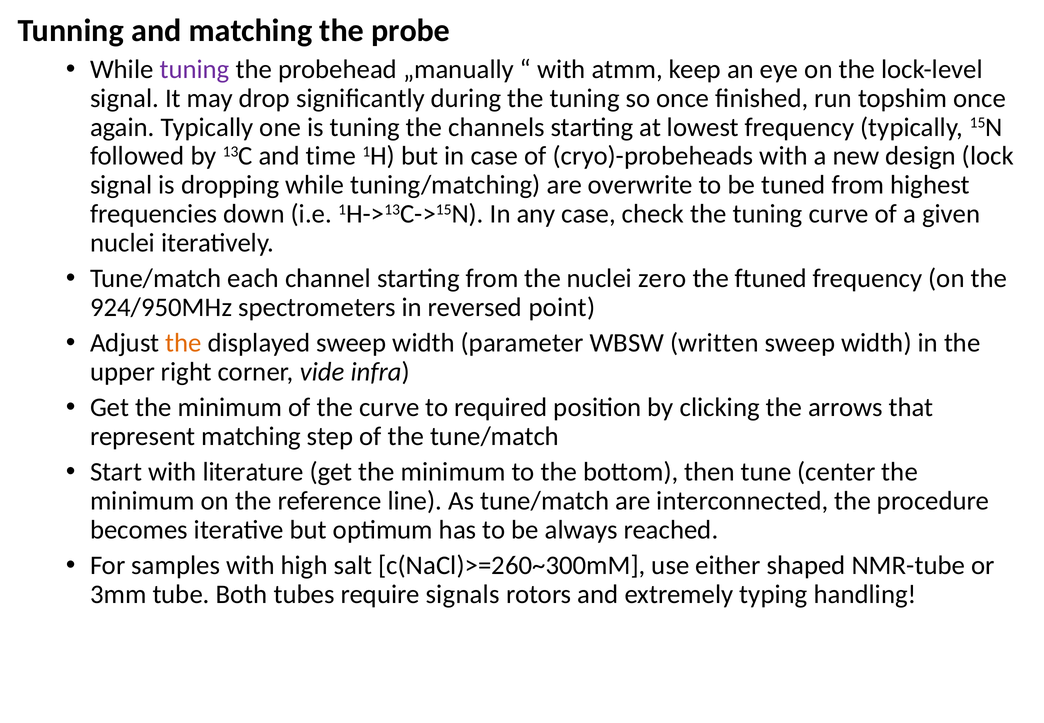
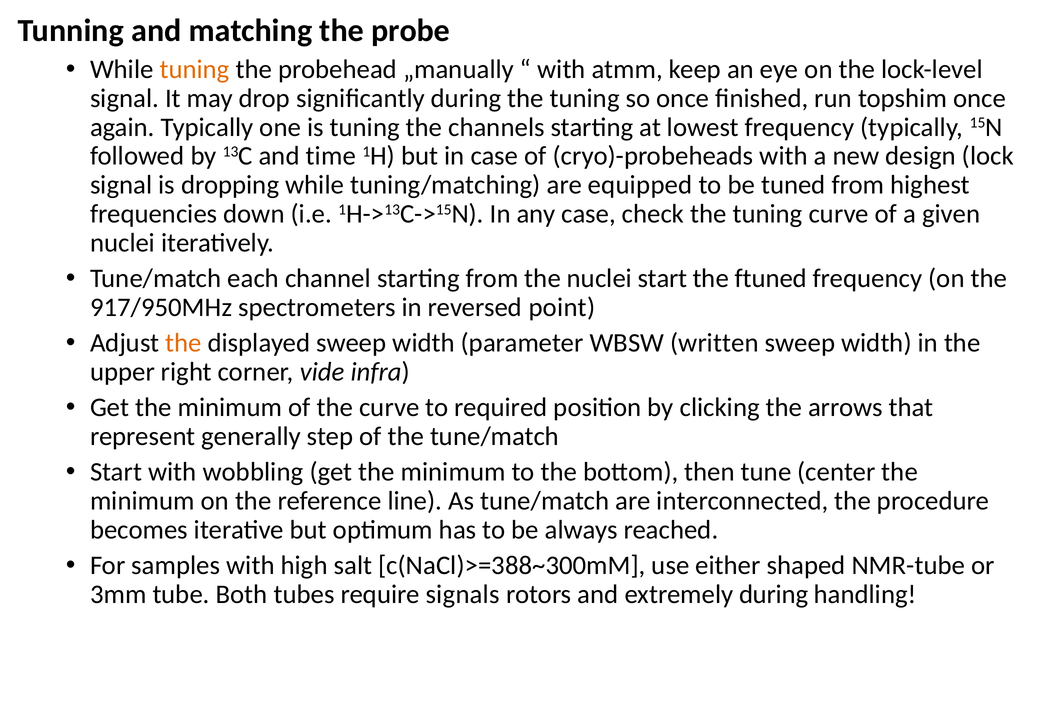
tuning colour: purple -> orange (195, 69)
overwrite: overwrite -> equipped (640, 185)
nuclei zero: zero -> start (662, 278)
924/950MHz: 924/950MHz -> 917/950MHz (161, 307)
represent matching: matching -> generally (251, 436)
literature: literature -> wobbling (253, 472)
c(NaCl)>=260~300mM: c(NaCl)>=260~300mM -> c(NaCl)>=388~300mM (512, 565)
extremely typing: typing -> during (774, 594)
